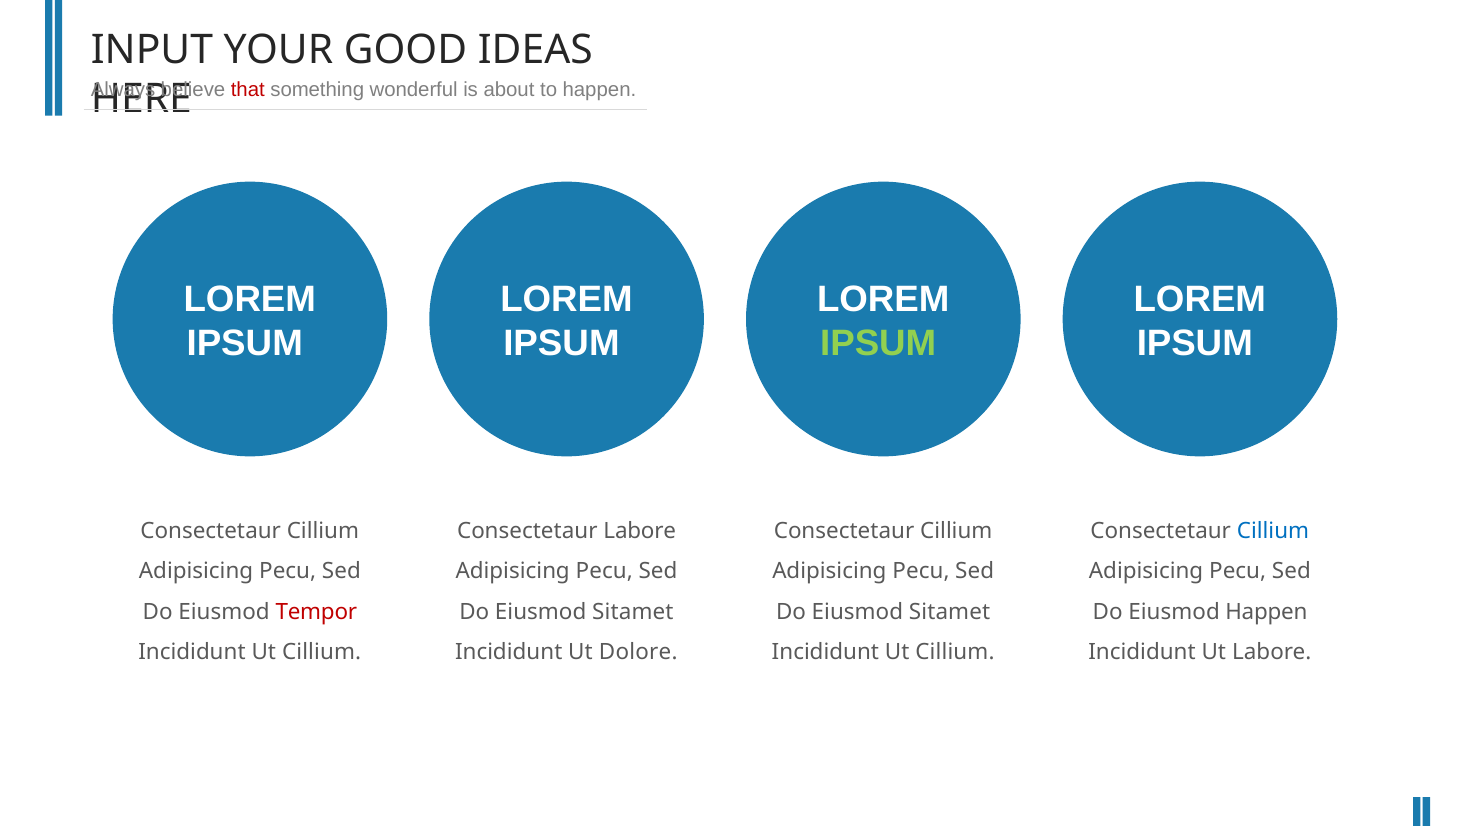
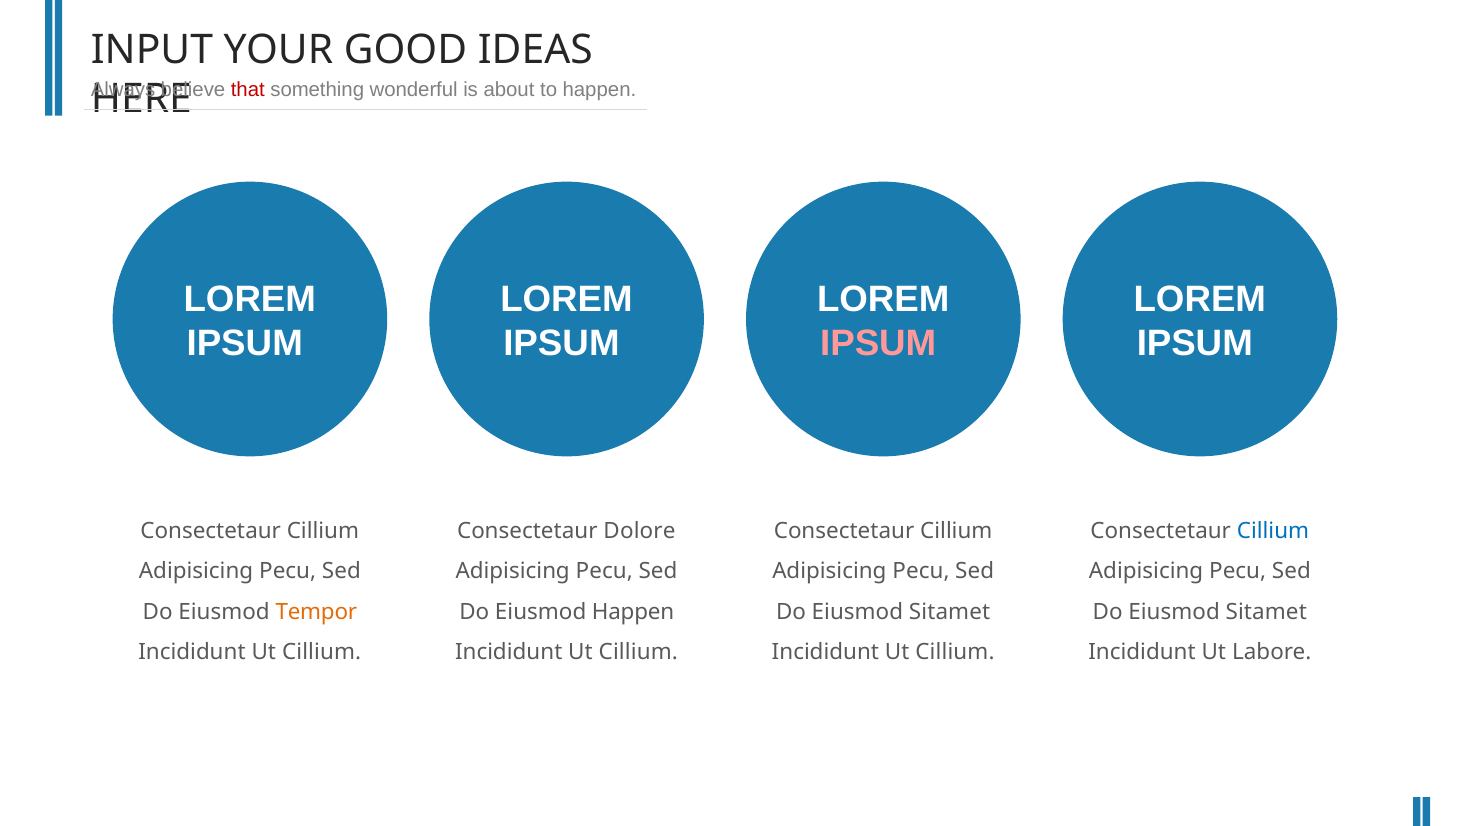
IPSUM colour: light green -> pink (878, 344)
Consectetaur Labore: Labore -> Dolore (640, 531)
Tempor colour: red -> orange (316, 612)
Sitamet: Sitamet -> Happen (633, 612)
Happen: Happen -> Sitamet (1266, 612)
Dolore: Dolore -> Cillium (638, 652)
